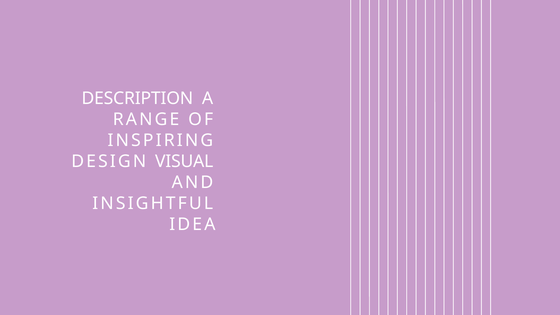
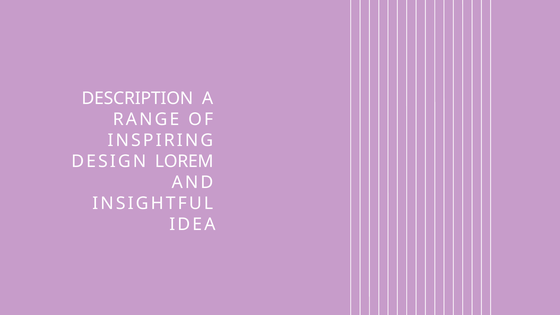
VISUAL: VISUAL -> LOREM (184, 161)
